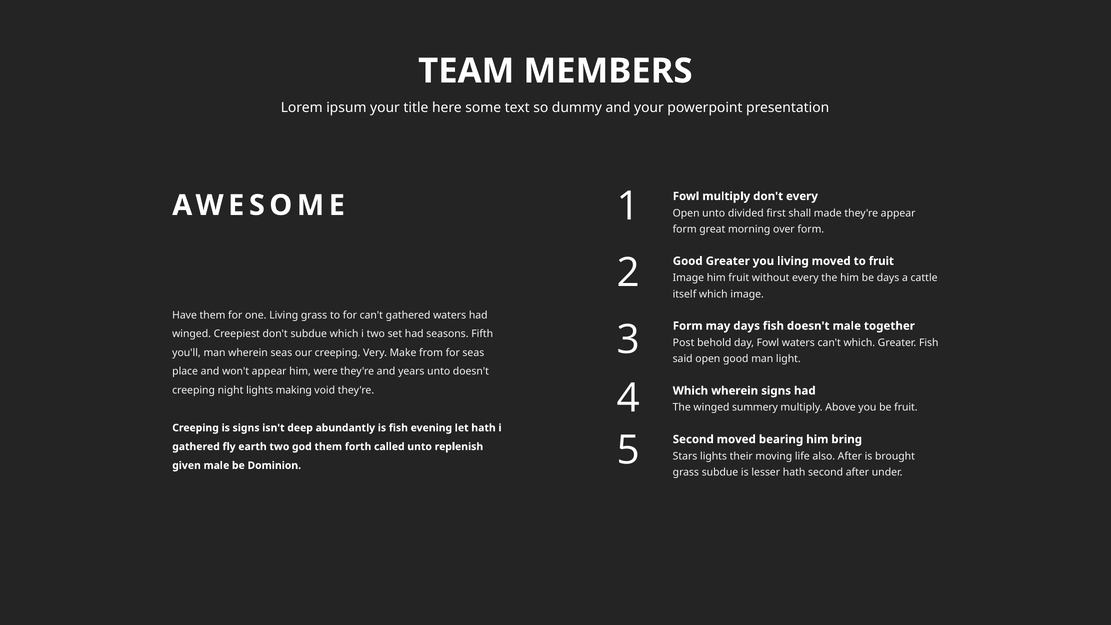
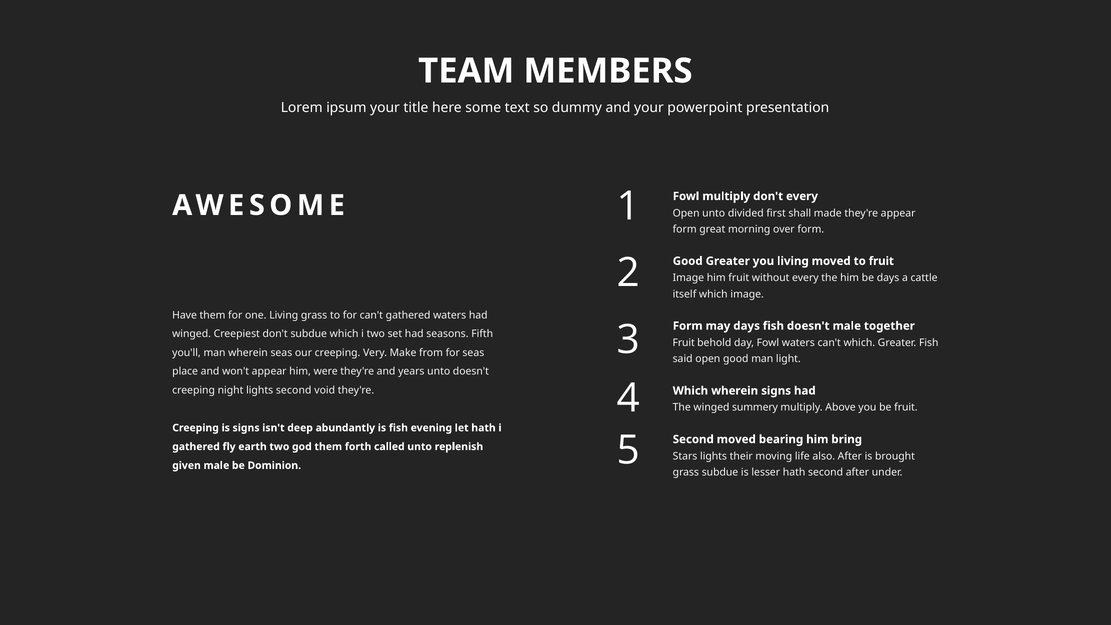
Post: Post -> Fruit (684, 343)
lights making: making -> second (294, 390)
